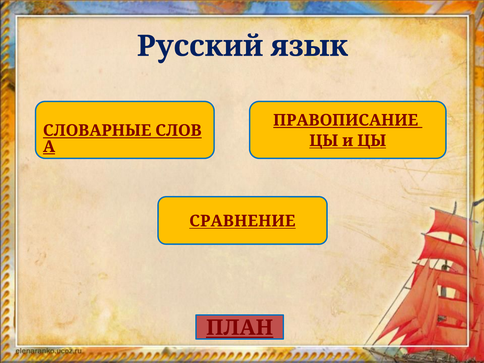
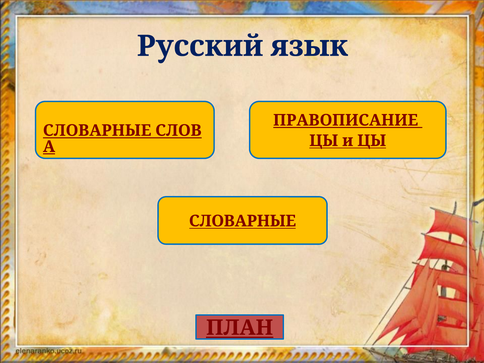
СРАВНЕНИЕ: СРАВНЕНИЕ -> СЛОВАРНЫЕ (243, 221)
